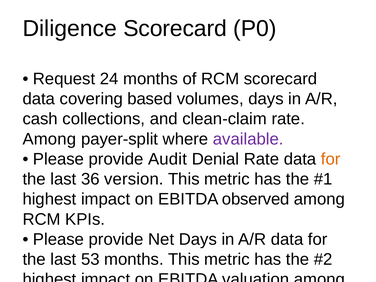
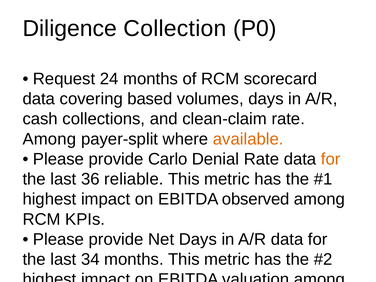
Diligence Scorecard: Scorecard -> Collection (175, 29)
available colour: purple -> orange (248, 139)
Audit: Audit -> Carlo (168, 159)
version: version -> reliable (134, 179)
53: 53 -> 34 (90, 259)
